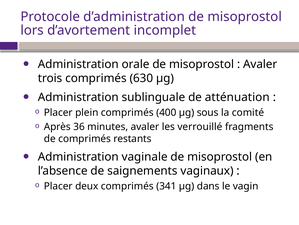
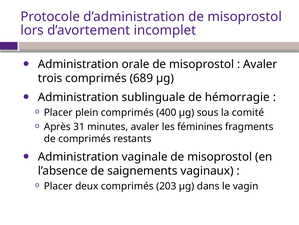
630: 630 -> 689 (141, 78)
atténuation: atténuation -> hémorragie (237, 97)
36: 36 -> 31 (79, 126)
verrouillé: verrouillé -> féminines (200, 126)
341: 341 -> 203 (166, 185)
